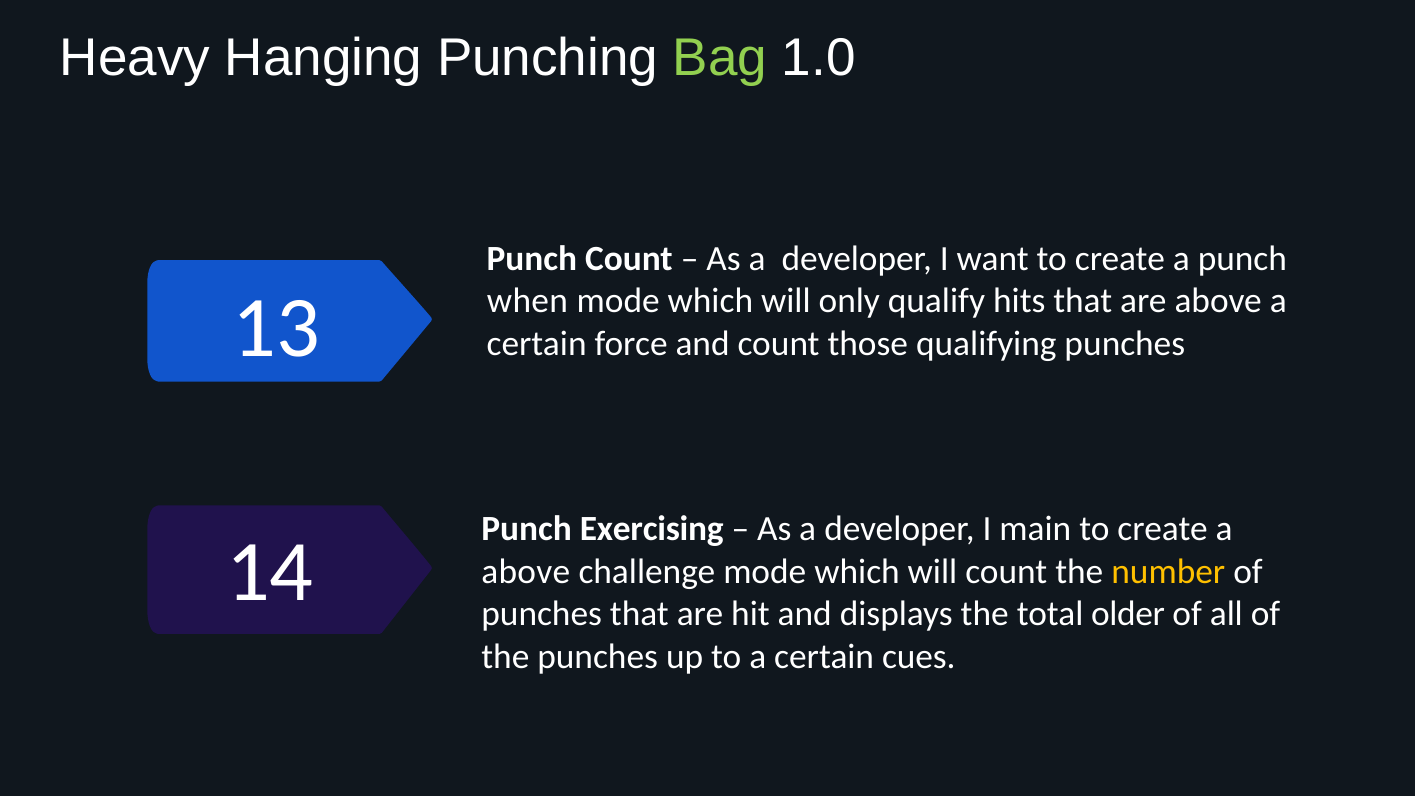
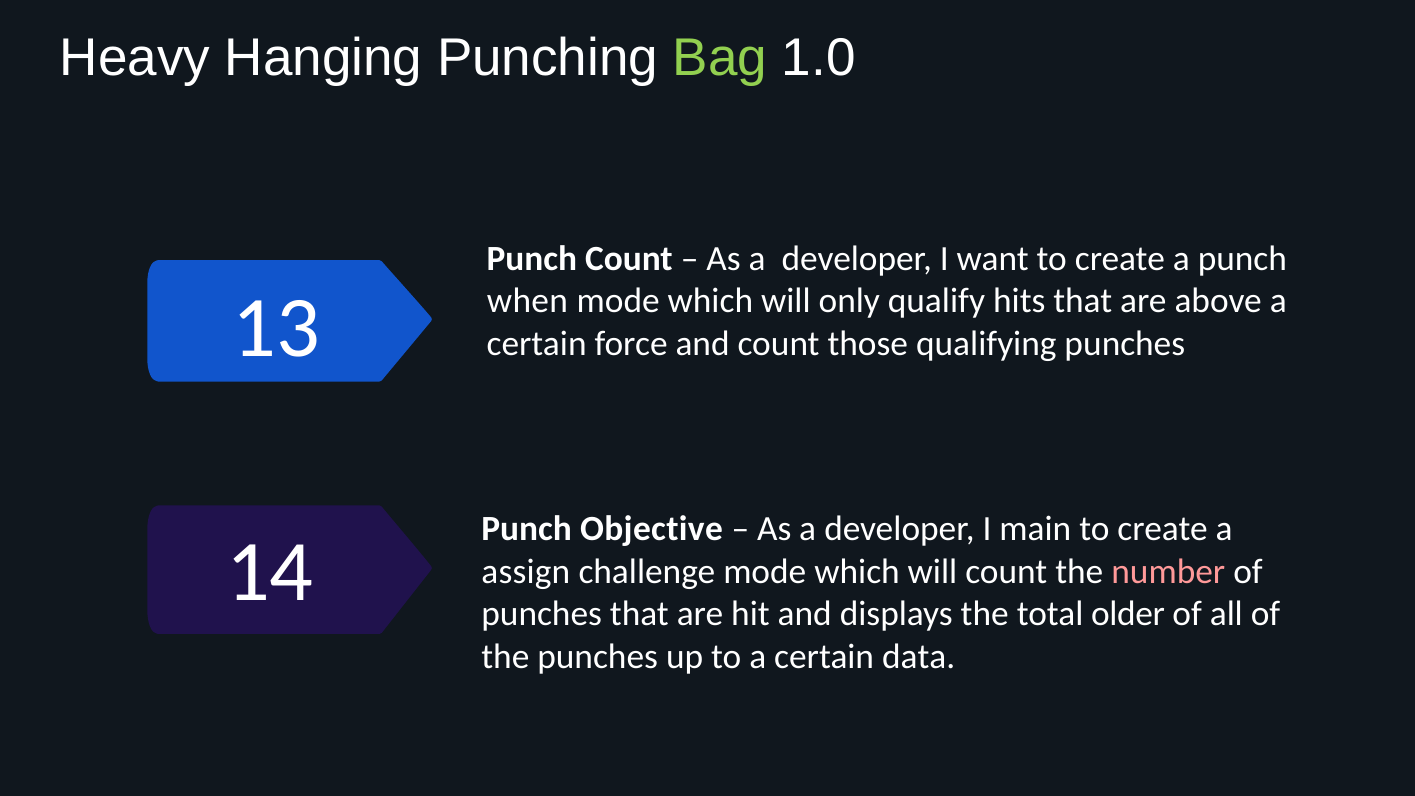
Exercising: Exercising -> Objective (651, 529)
above: above -> assign (526, 571)
number colour: yellow -> pink (1168, 571)
cues: cues -> data (919, 656)
